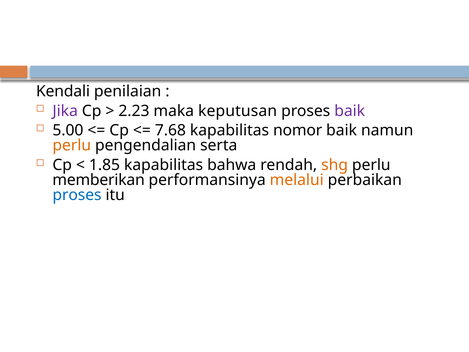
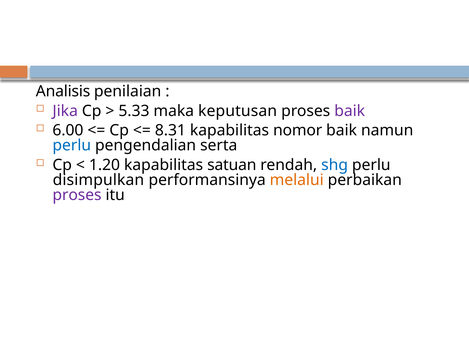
Kendali: Kendali -> Analisis (63, 91)
2.23: 2.23 -> 5.33 (134, 111)
5.00: 5.00 -> 6.00 (68, 130)
7.68: 7.68 -> 8.31 (170, 130)
perlu colour: orange -> blue (72, 145)
1.85: 1.85 -> 1.20 (104, 165)
bahwa: bahwa -> satuan (232, 165)
shg colour: orange -> blue (335, 165)
memberikan: memberikan -> disimpulkan (98, 180)
proses colour: blue -> purple (77, 195)
